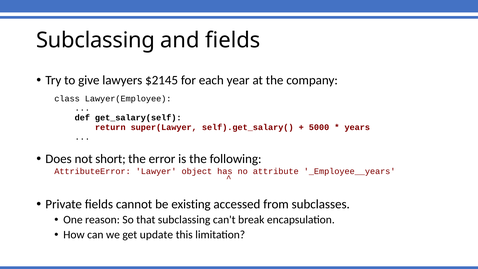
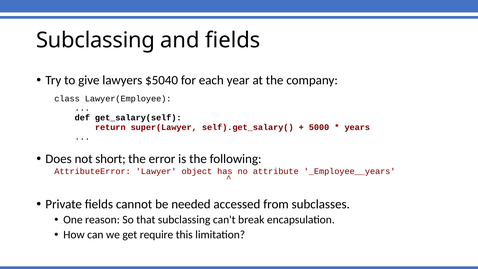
$2145: $2145 -> $5040 (162, 80)
existing: existing -> needed (191, 204)
update: update -> require (157, 235)
